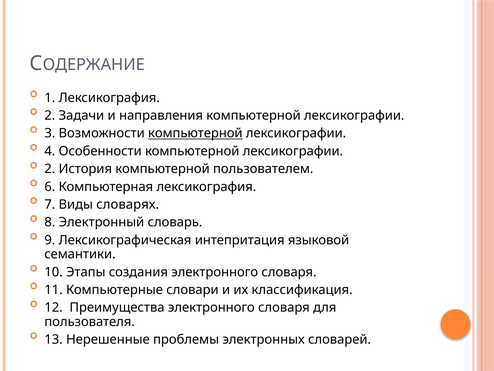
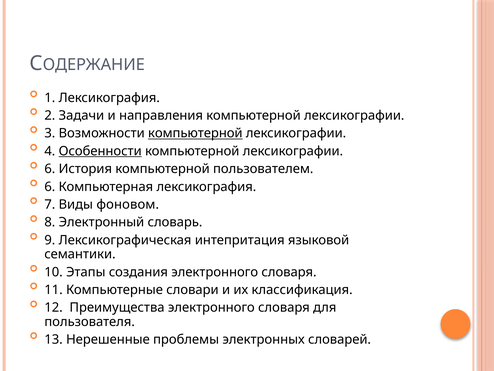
Особенности underline: none -> present (100, 151)
2: 2 -> 6 (50, 169)
словарях: словарях -> фоновом (128, 204)
